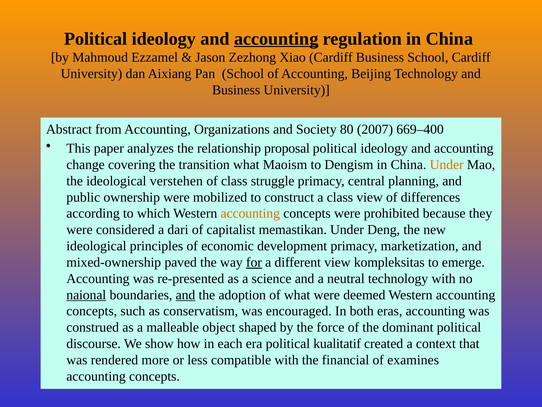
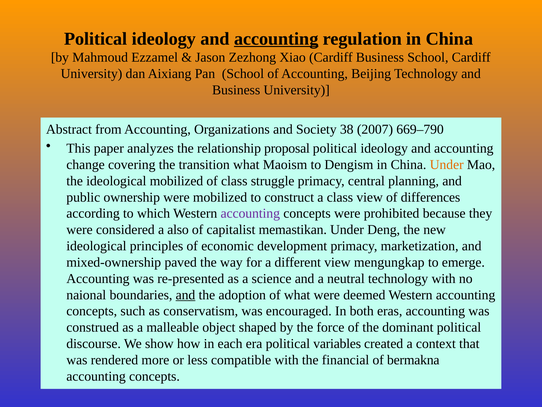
80: 80 -> 38 (347, 129)
669–400: 669–400 -> 669–790 (420, 129)
ideological verstehen: verstehen -> mobilized (176, 181)
accounting colour: orange -> purple (250, 213)
dari: dari -> also (178, 229)
for underline: present -> none (254, 262)
kompleksitas: kompleksitas -> mengungkap (389, 262)
naional underline: present -> none (86, 295)
kualitatif: kualitatif -> variables (337, 343)
examines: examines -> bermakna (413, 360)
